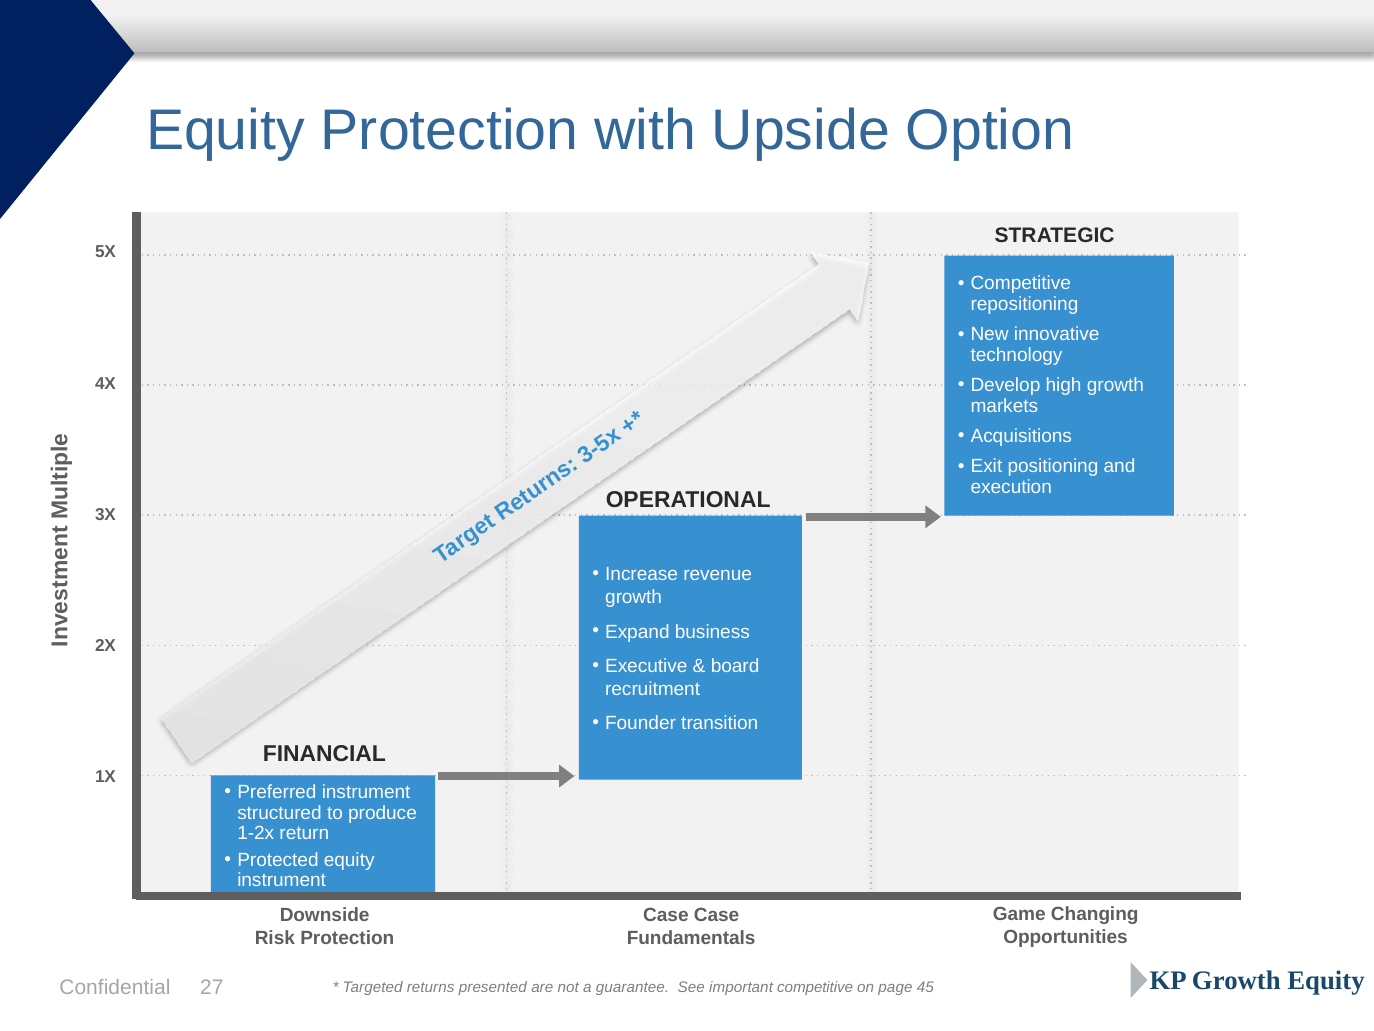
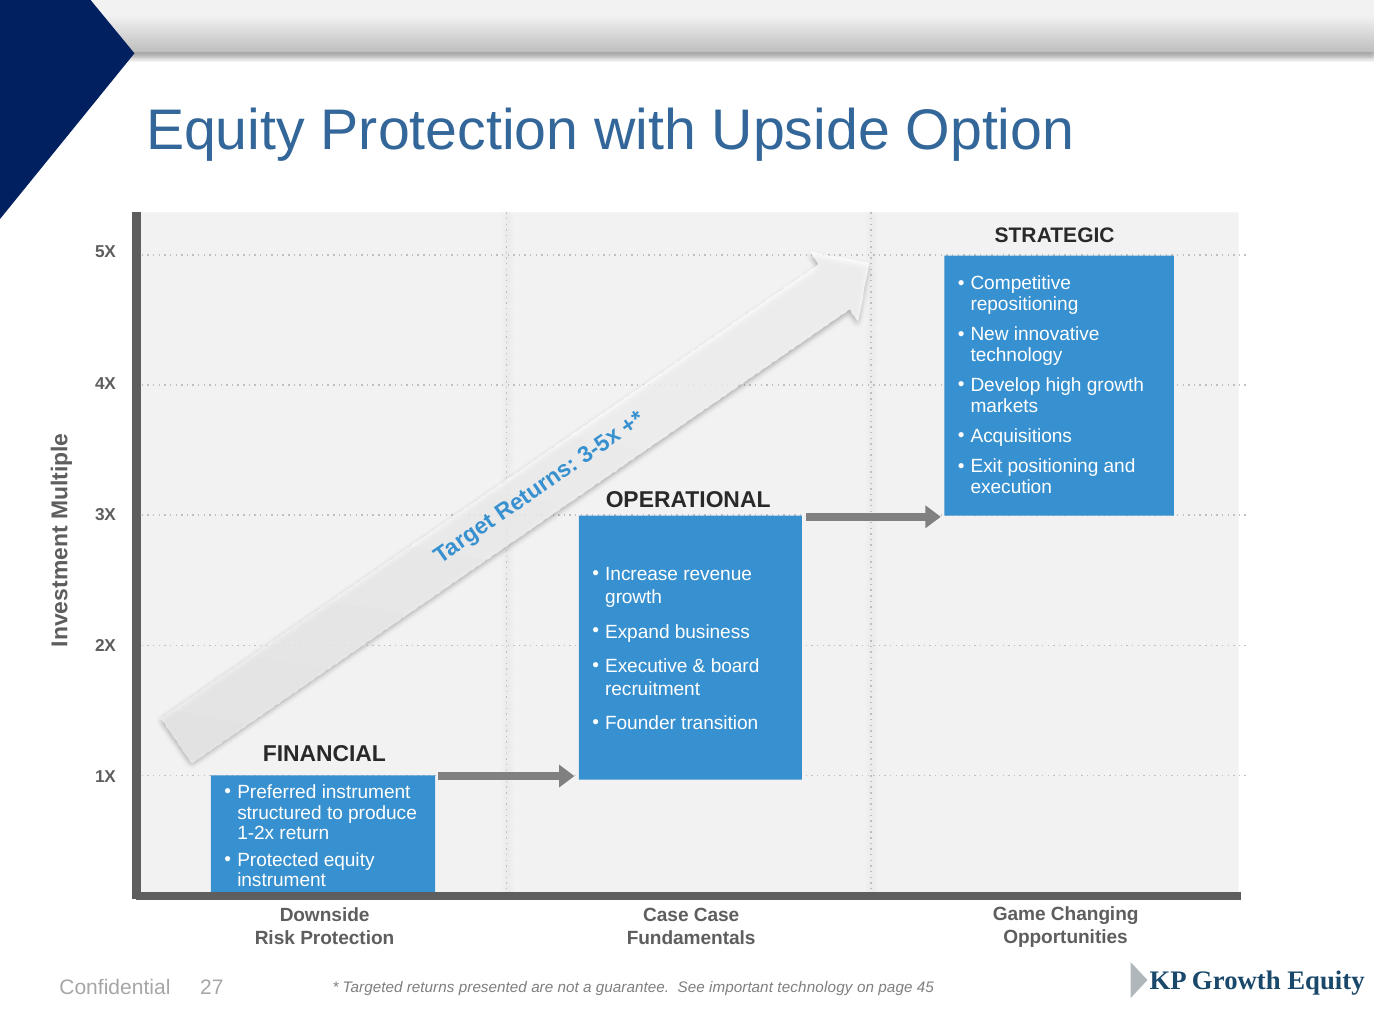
important competitive: competitive -> technology (815, 987)
